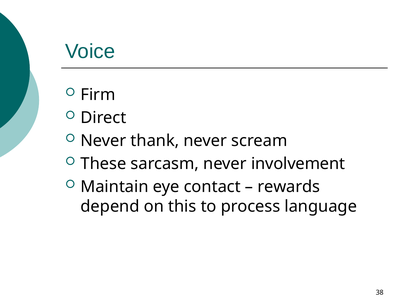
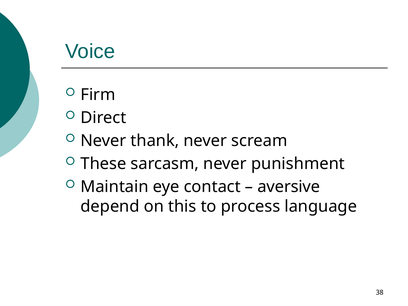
involvement: involvement -> punishment (298, 164)
rewards: rewards -> aversive (289, 187)
